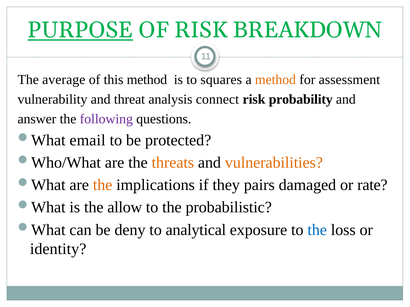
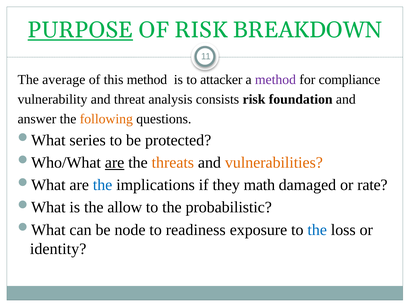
squares: squares -> attacker (221, 80)
method colour: orange -> purple (275, 80)
assessment: assessment -> compliance (350, 80)
connect: connect -> consists (217, 99)
probability: probability -> foundation (301, 99)
following colour: purple -> orange (106, 119)
email: email -> series (88, 140)
are underline: none -> present (115, 163)
the colour: orange -> blue (103, 185)
pairs: pairs -> math (259, 185)
deny: deny -> node (130, 230)
analytical: analytical -> readiness (196, 230)
